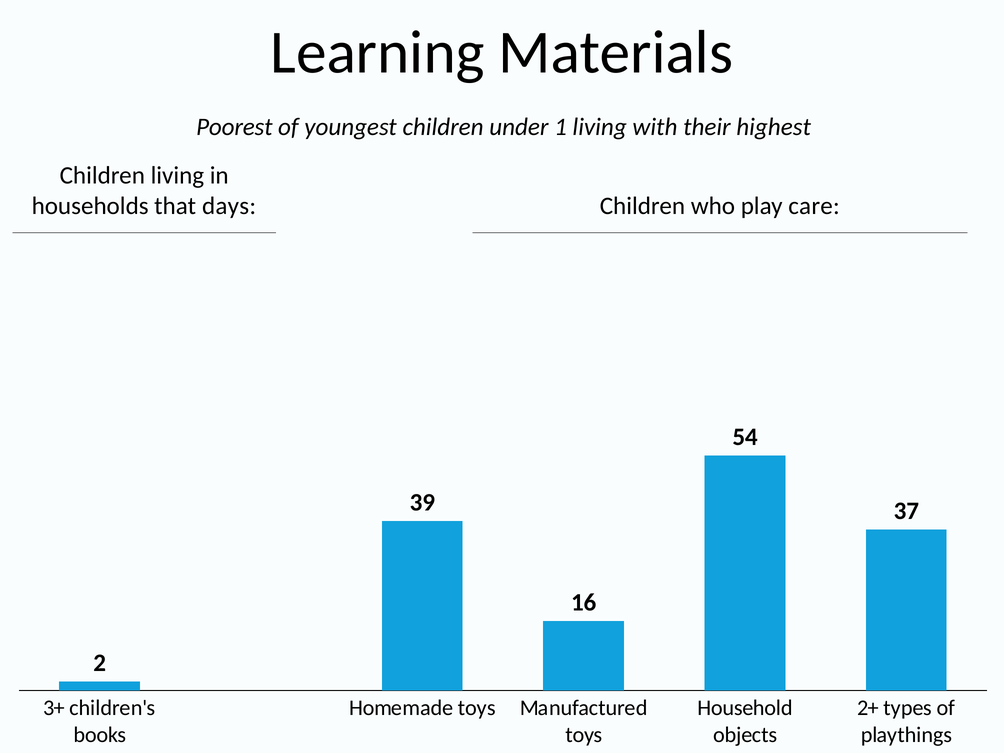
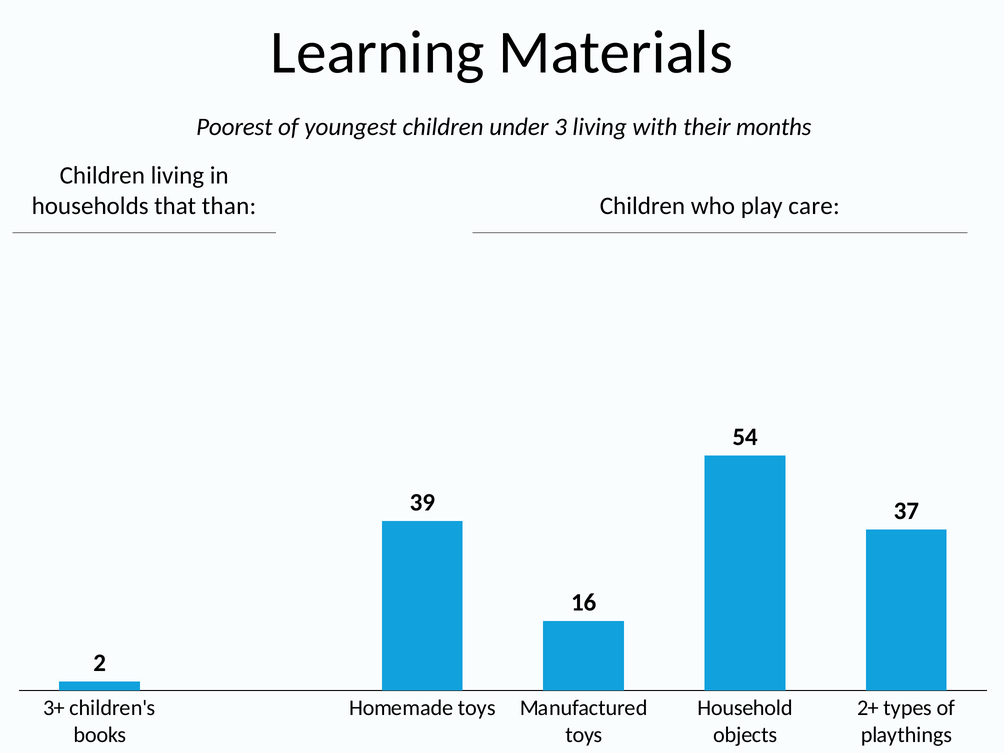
1: 1 -> 3 (560, 127)
highest: highest -> months (774, 127)
days: days -> than (229, 206)
